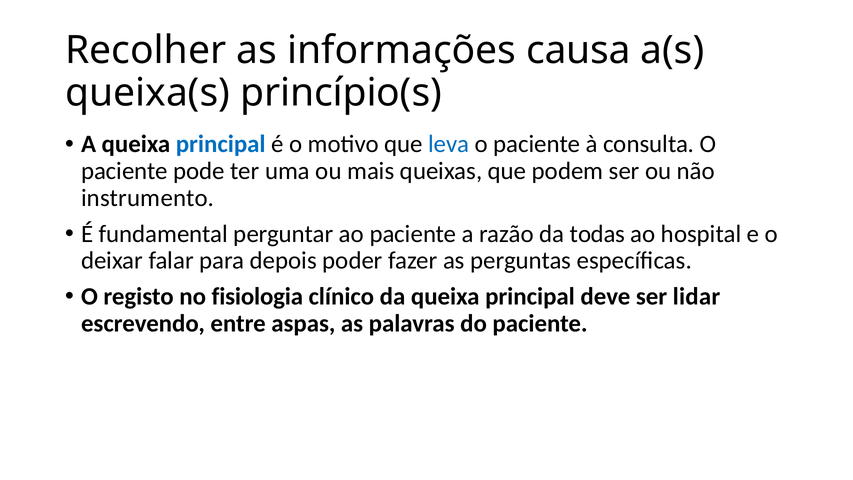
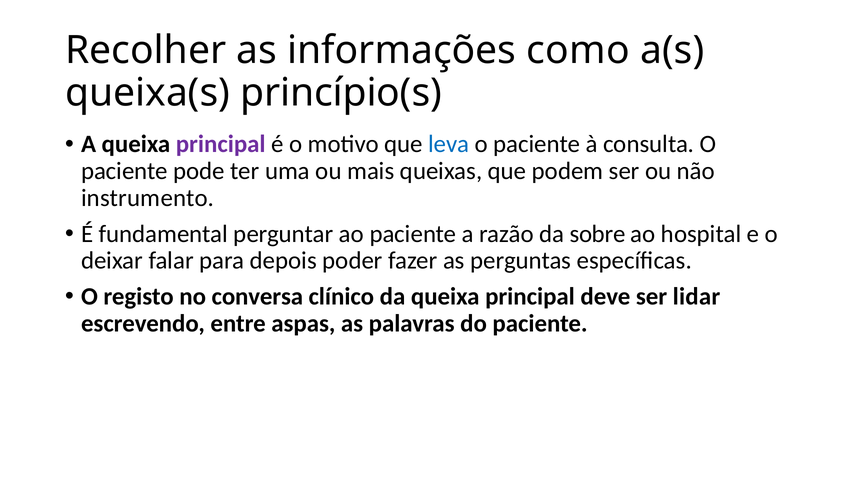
causa: causa -> como (578, 51)
principal colour: blue -> purple (221, 144)
todas: todas -> sobre (598, 234)
fisiologia: fisiologia -> conversa (257, 296)
